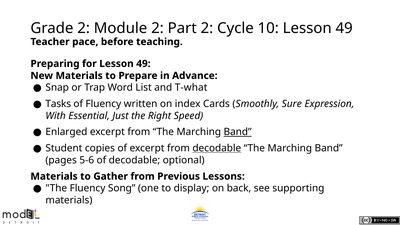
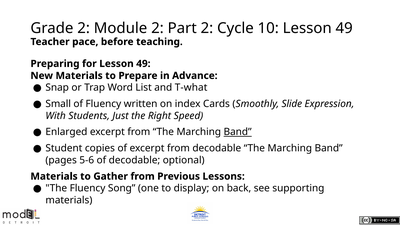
Tasks: Tasks -> Small (58, 104)
Sure: Sure -> Slide (292, 104)
Essential: Essential -> Students (89, 116)
decodable underline: present -> none (217, 148)
